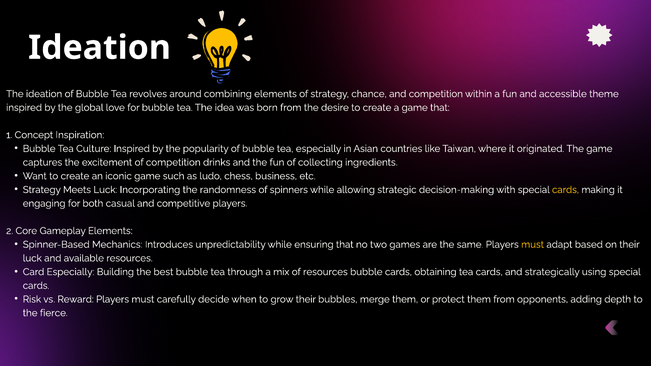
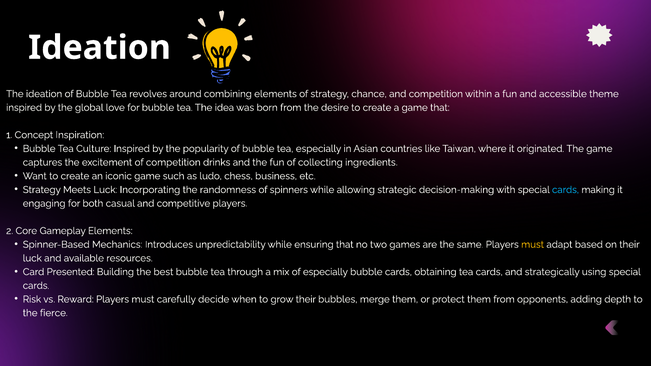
cards colour: yellow -> light blue (566, 190)
Card Especially: Especially -> Presented (71, 272)
of resources: resources -> especially (325, 272)
